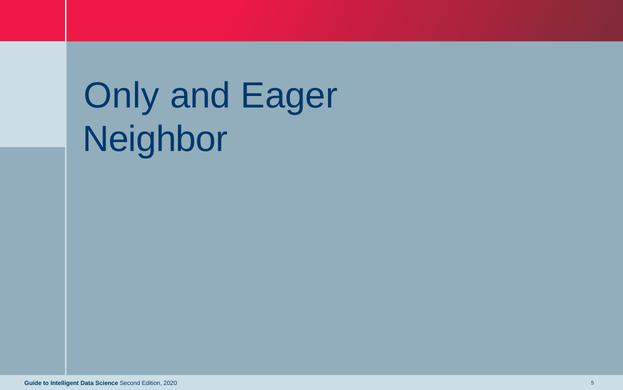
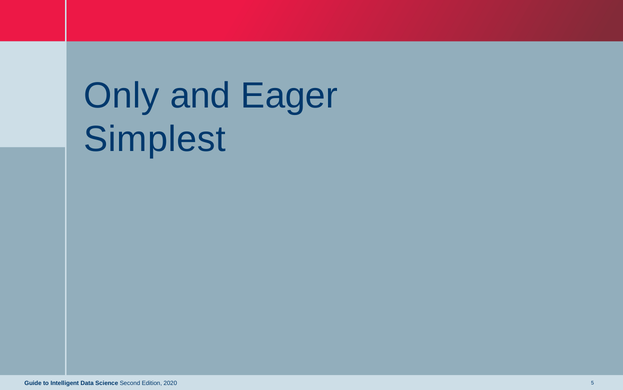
Neighbor: Neighbor -> Simplest (155, 139)
